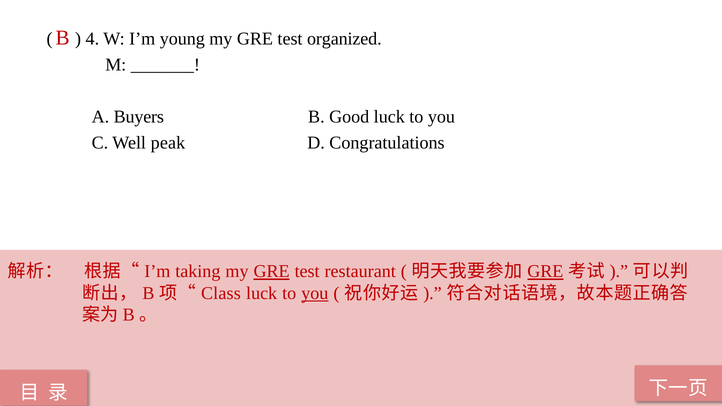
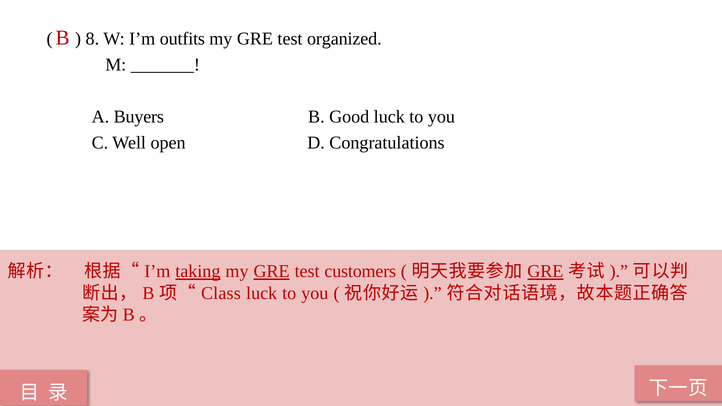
4: 4 -> 8 (92, 39)
young: young -> outfits (182, 39)
peak: peak -> open (168, 143)
taking underline: none -> present (198, 272)
restaurant: restaurant -> customers (360, 272)
you underline: present -> none (315, 293)
